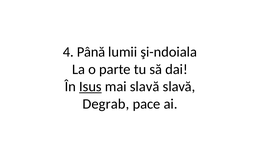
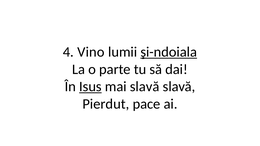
Până: Până -> Vino (91, 52)
şi-ndoiala underline: none -> present (169, 52)
Degrab: Degrab -> Pierdut (106, 104)
